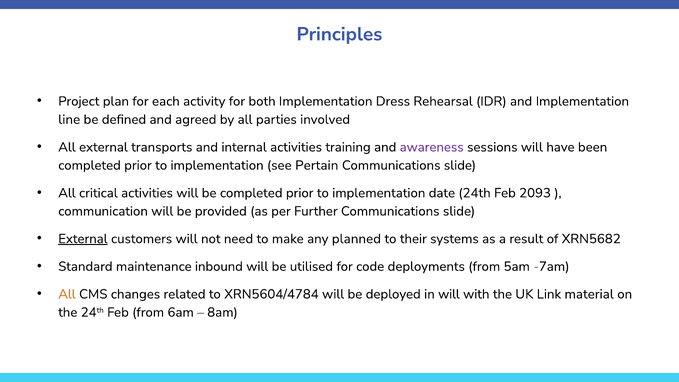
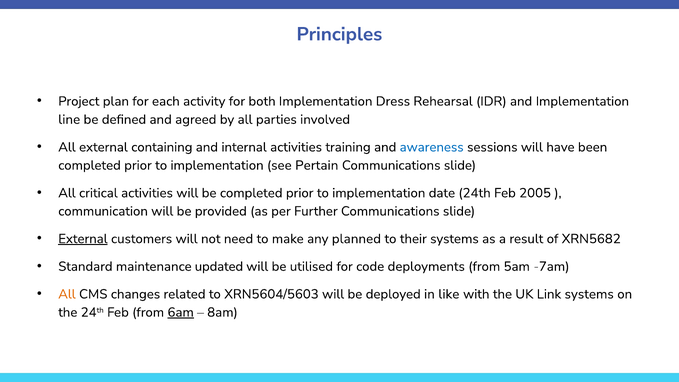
transports: transports -> containing (162, 147)
awareness colour: purple -> blue (432, 147)
2093: 2093 -> 2005 (535, 193)
inbound: inbound -> updated (219, 266)
XRN5604/4784: XRN5604/4784 -> XRN5604/5603 (271, 294)
in will: will -> like (449, 294)
Link material: material -> systems (589, 294)
6am underline: none -> present (181, 312)
